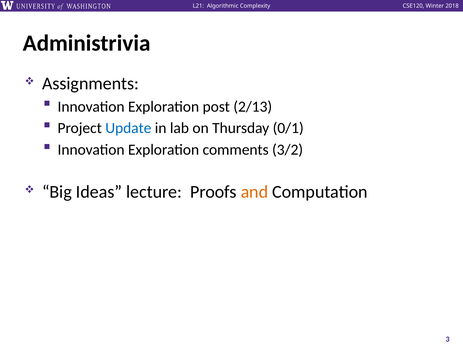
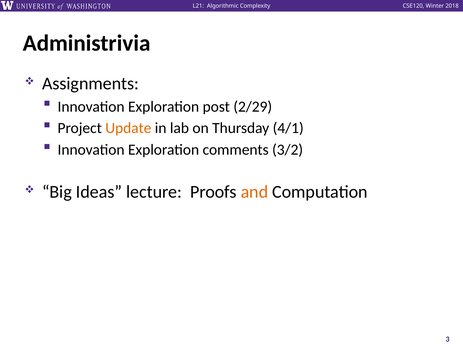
2/13: 2/13 -> 2/29 (253, 106)
Update colour: blue -> orange (128, 128)
0/1: 0/1 -> 4/1 (288, 128)
